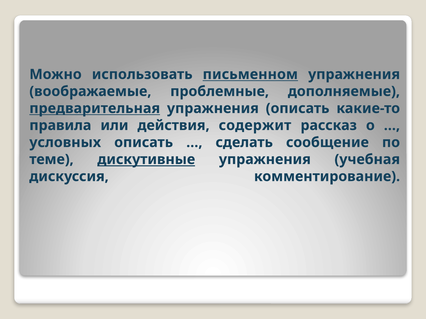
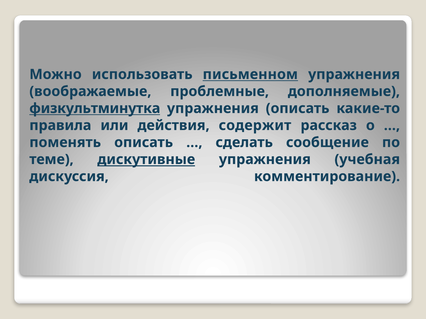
предварительная: предварительная -> физкультминутка (95, 109)
условных: условных -> поменять (65, 143)
